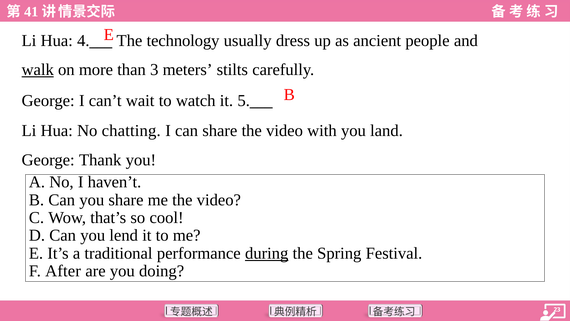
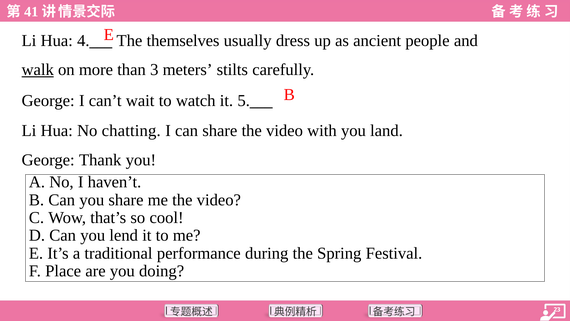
technology: technology -> themselves (183, 41)
during underline: present -> none (267, 253)
After: After -> Place (63, 271)
